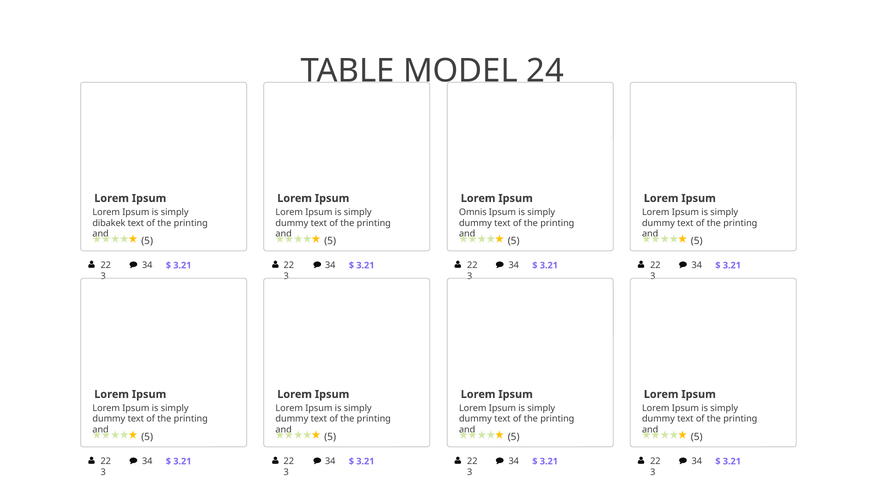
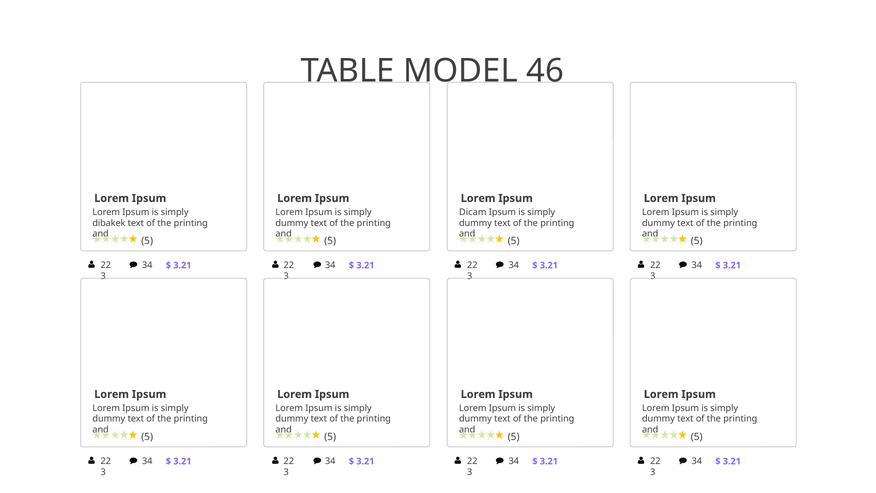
24: 24 -> 46 (545, 71)
Omnis: Omnis -> Dicam (473, 212)
